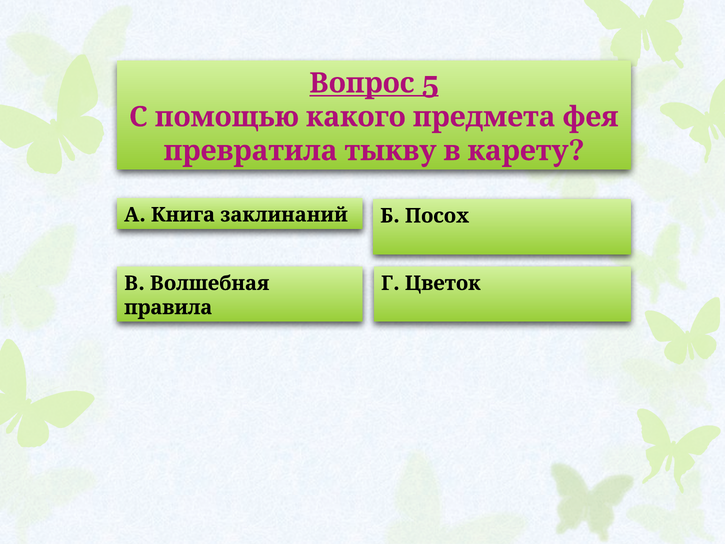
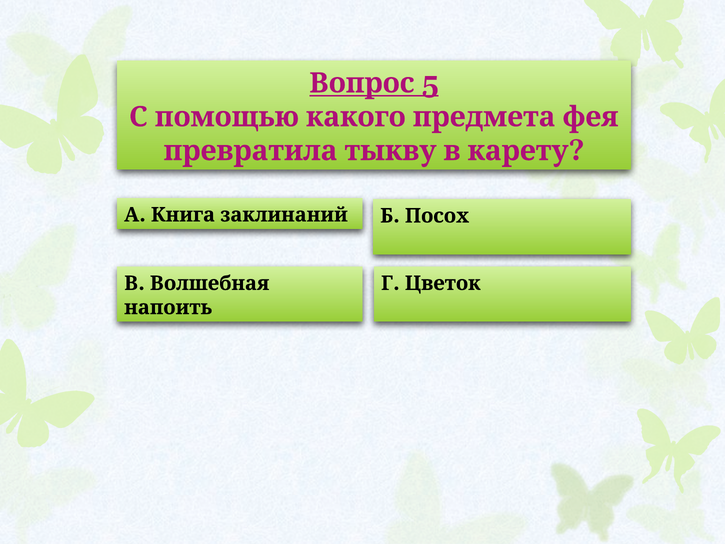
правила: правила -> напоить (168, 307)
